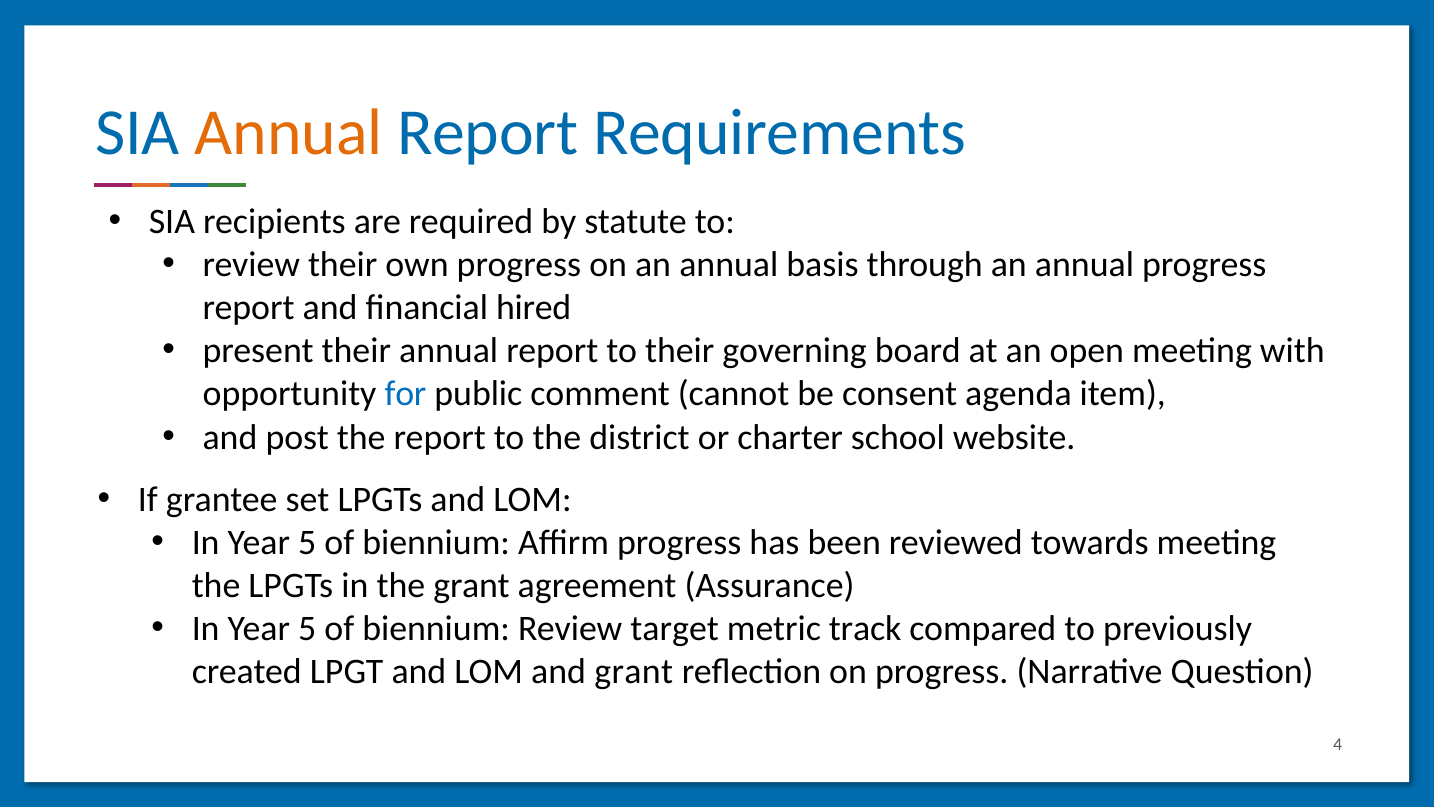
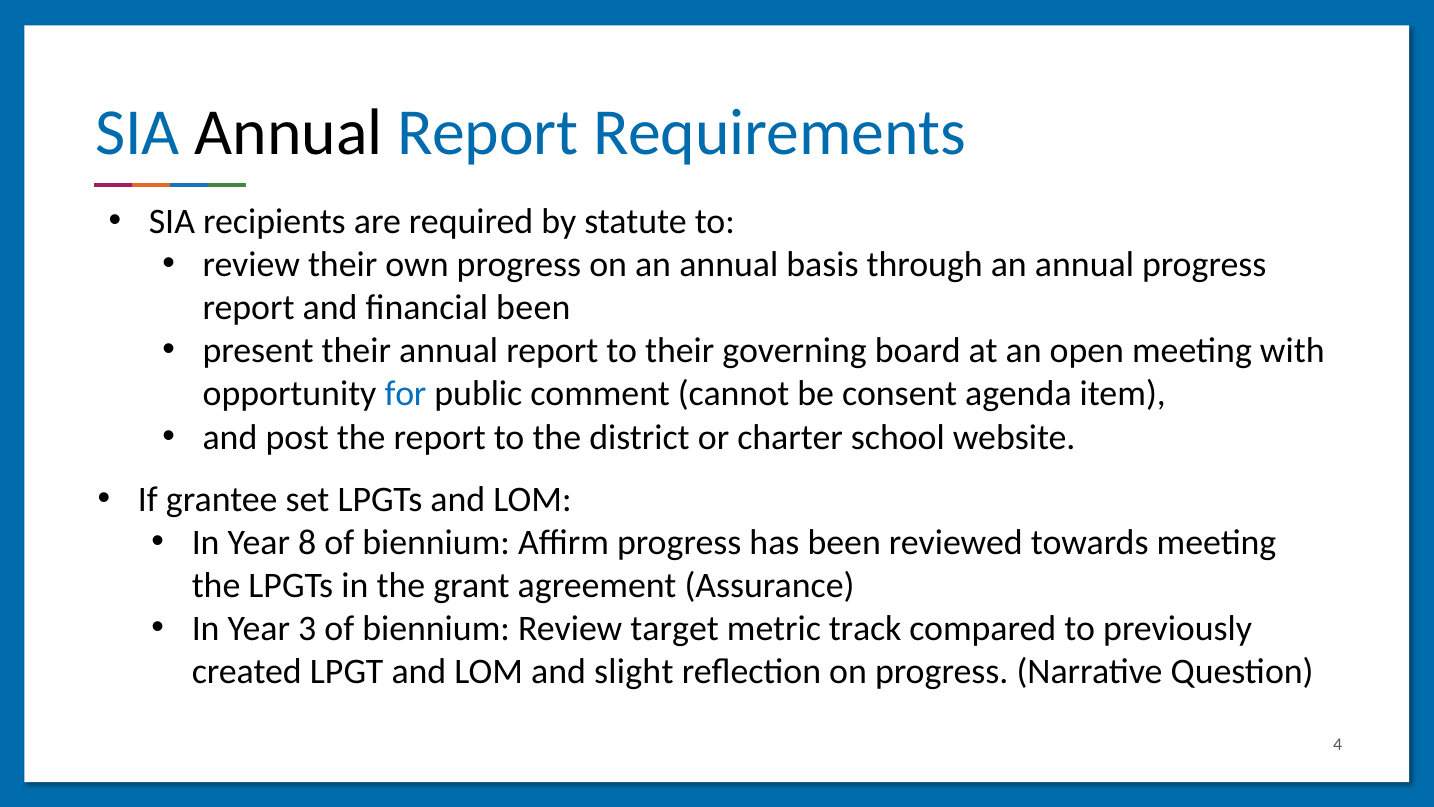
Annual colour: orange -> black (289, 133)
financial hired: hired -> been (533, 308)
5: 5 -> 8 (307, 543)
5: 5 -> 3 (307, 629)
and grant: grant -> slight (634, 672)
